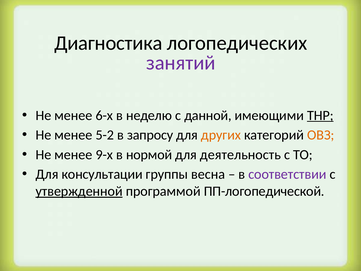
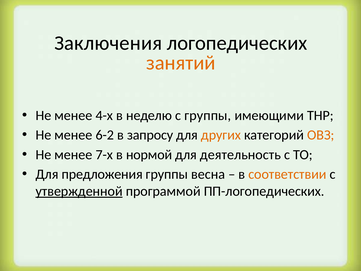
Диагностика: Диагностика -> Заключения (108, 43)
занятий colour: purple -> orange (181, 63)
6-х: 6-х -> 4-х (104, 115)
с данной: данной -> группы (208, 115)
ТНР underline: present -> none (320, 115)
5-2: 5-2 -> 6-2 (105, 135)
9-х: 9-х -> 7-х (104, 155)
консультации: консультации -> предложения (102, 174)
соответствии colour: purple -> orange (287, 174)
ПП-логопедической: ПП-логопедической -> ПП-логопедических (264, 191)
